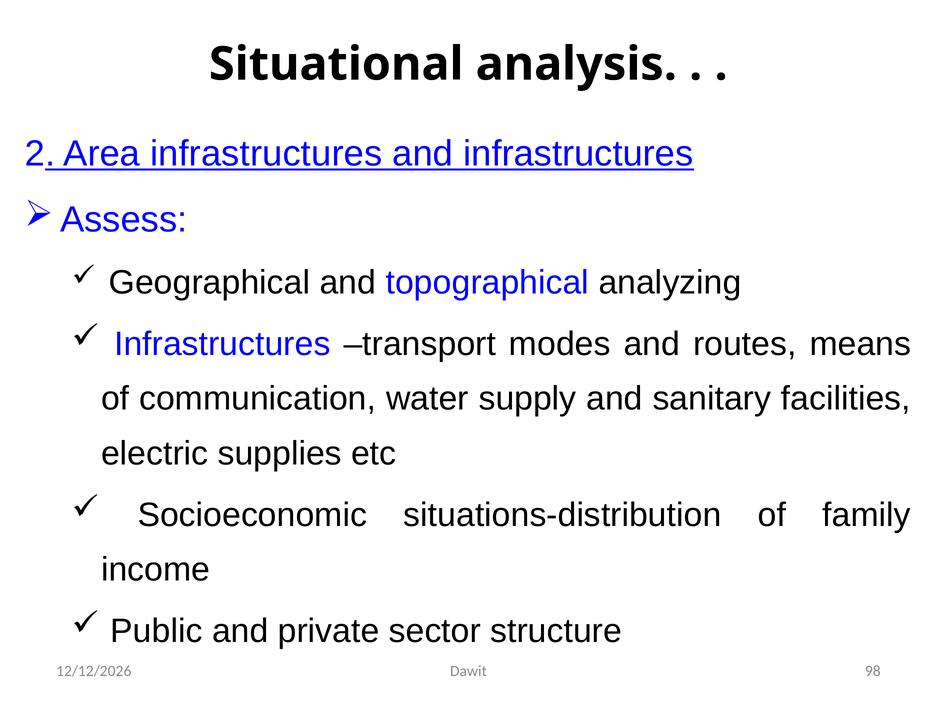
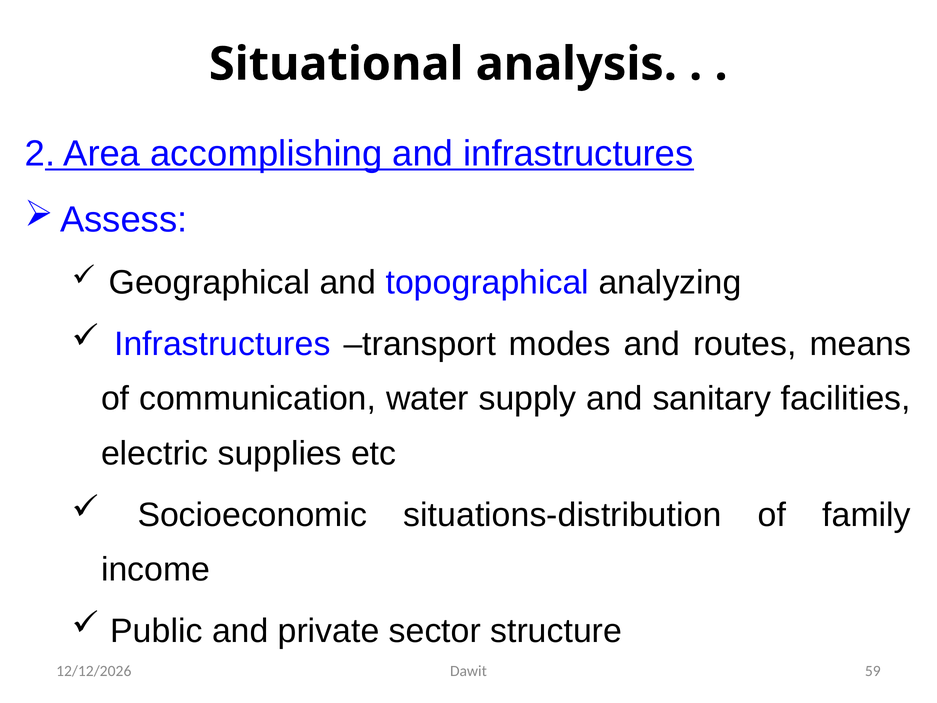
Area infrastructures: infrastructures -> accomplishing (266, 154)
98: 98 -> 59 (873, 671)
